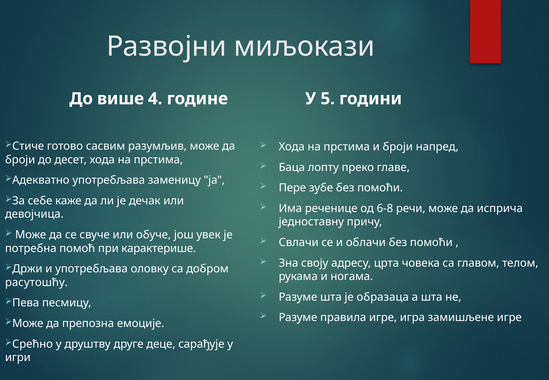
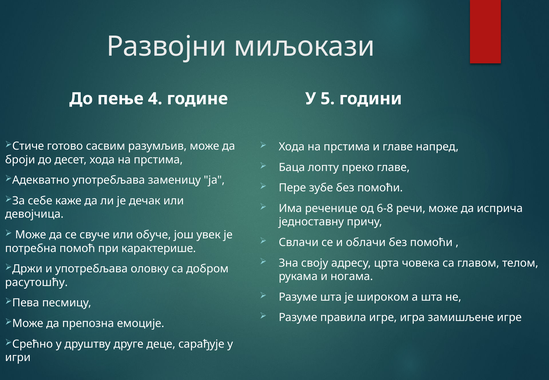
више: више -> пење (120, 99)
и броји: броји -> главе (398, 147)
образаца: образаца -> широком (383, 297)
